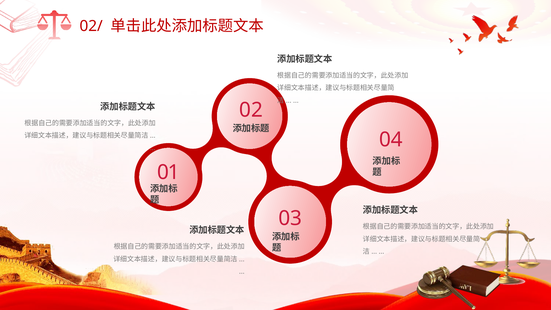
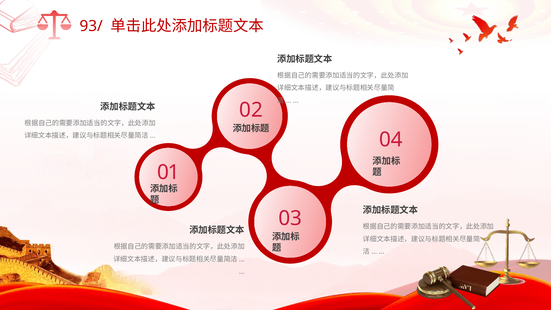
02/: 02/ -> 93/ (91, 26)
